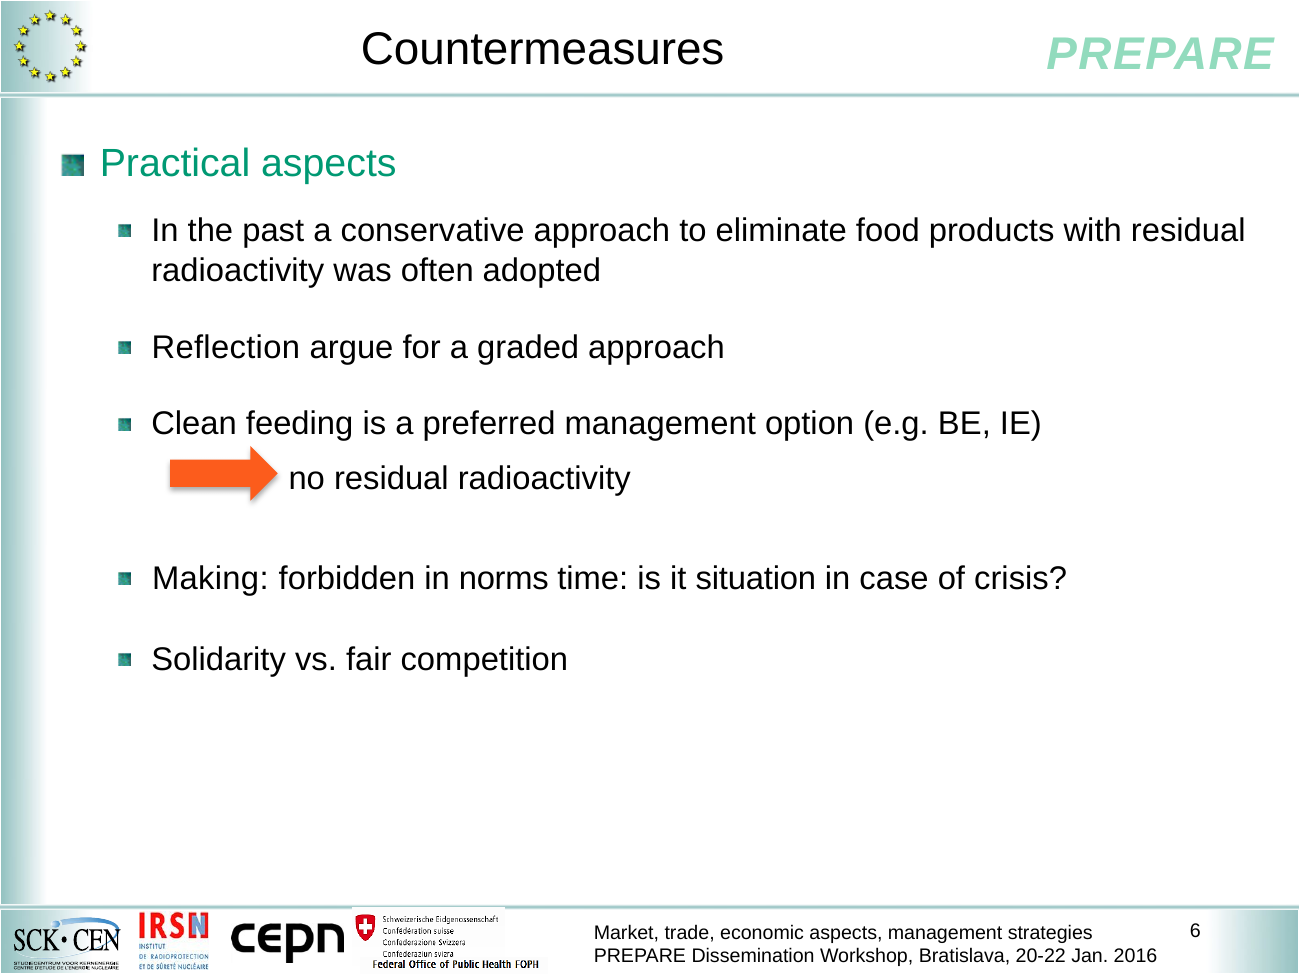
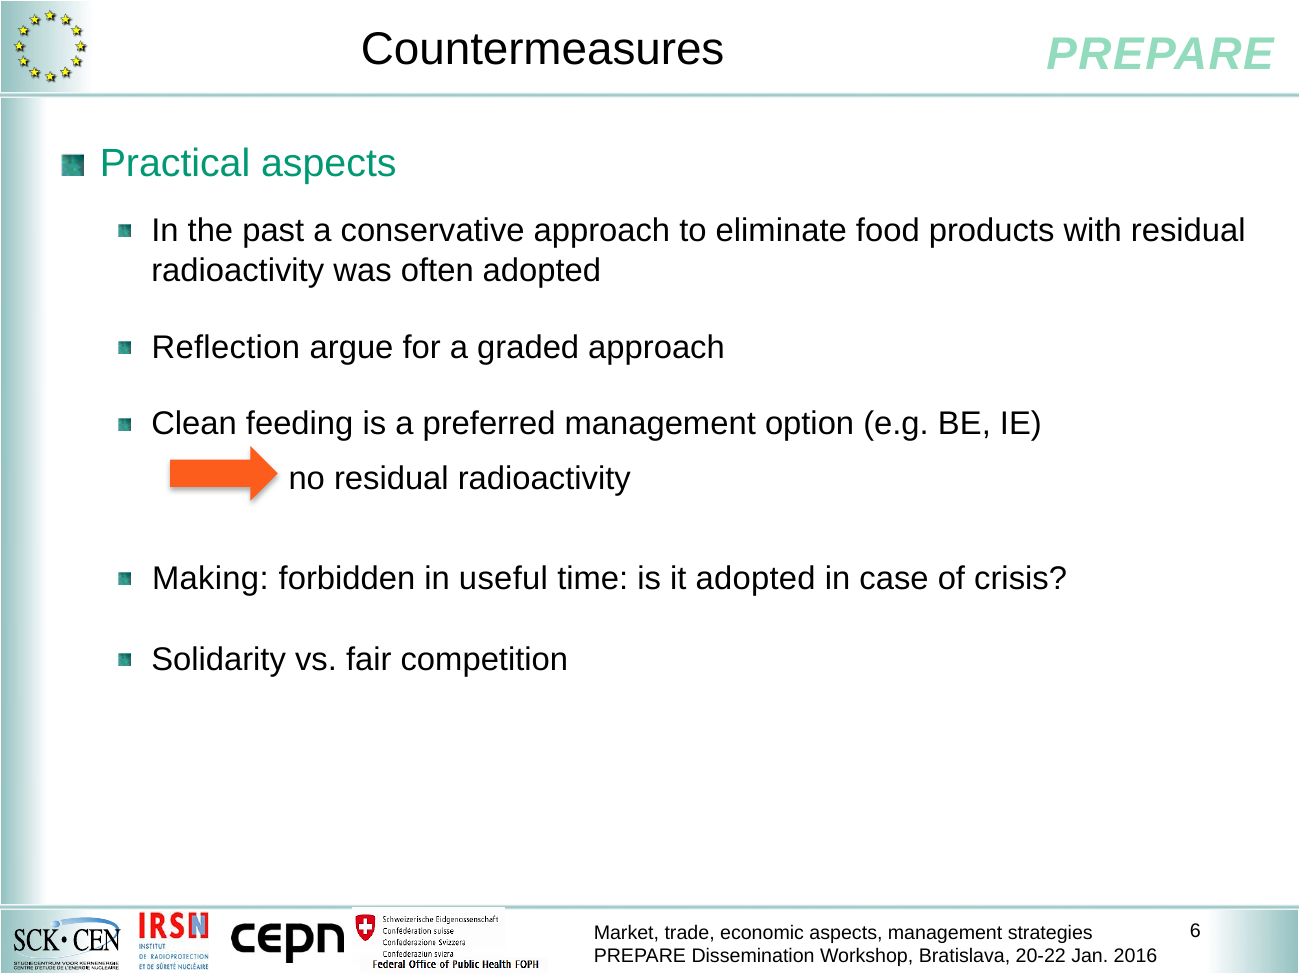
norms: norms -> useful (503, 579)
it situation: situation -> adopted (756, 579)
